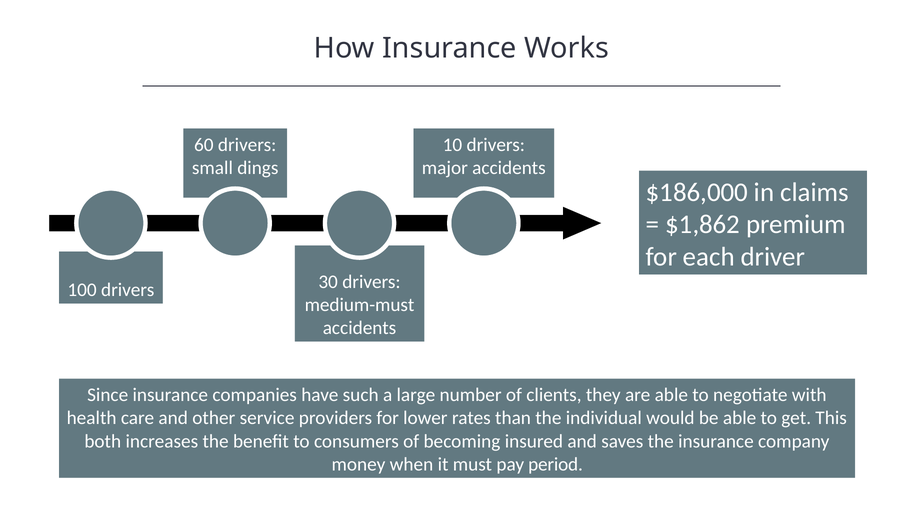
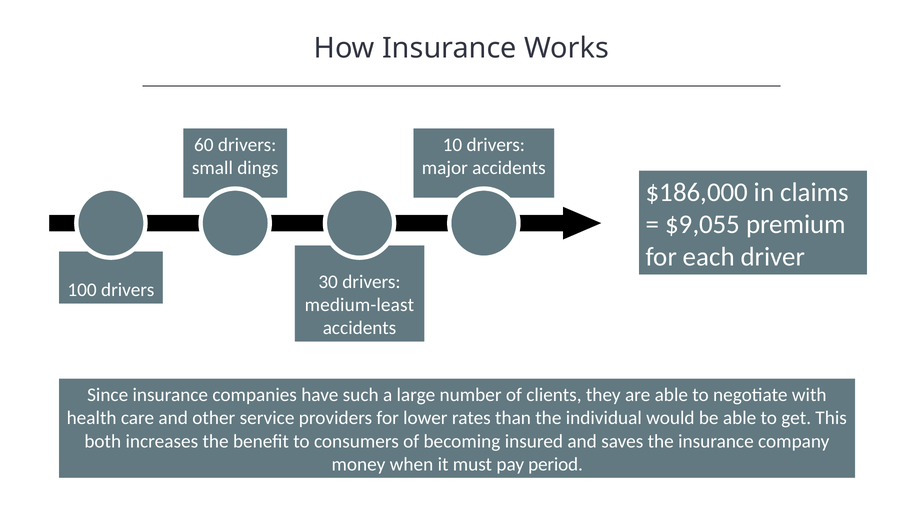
$1,862: $1,862 -> $9,055 (703, 225)
medium-must: medium-must -> medium-least (359, 305)
